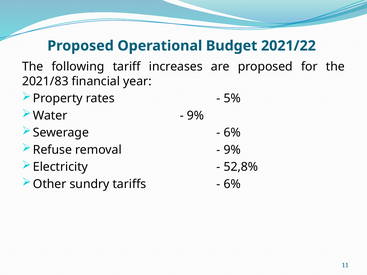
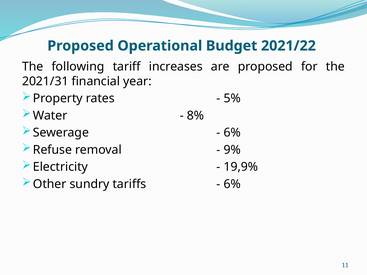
2021/83: 2021/83 -> 2021/31 (45, 81)
9%: 9% -> 8% (195, 116)
52,8%: 52,8% -> 19,9% (241, 167)
